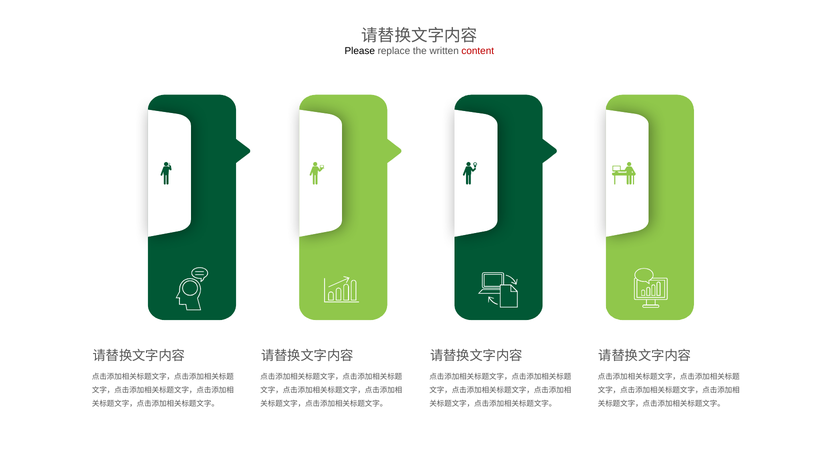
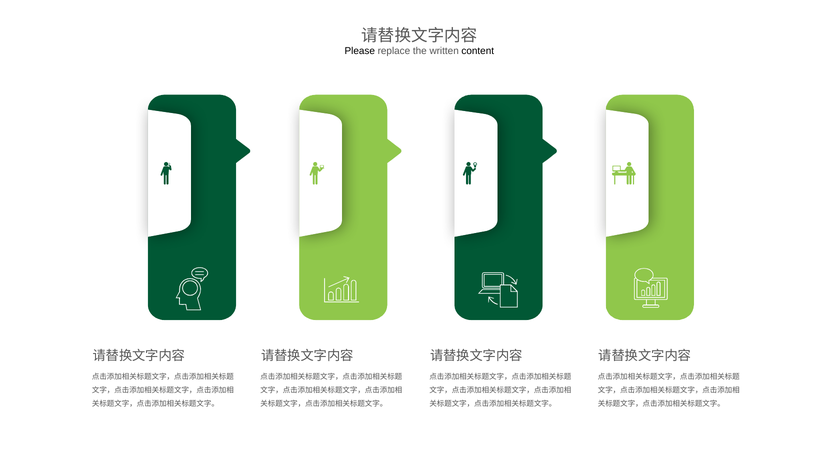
content colour: red -> black (478, 51)
